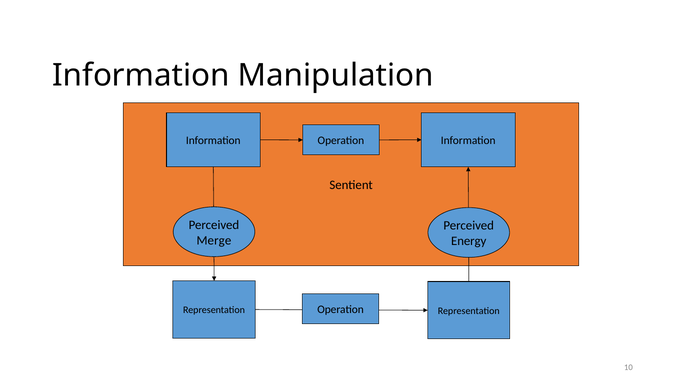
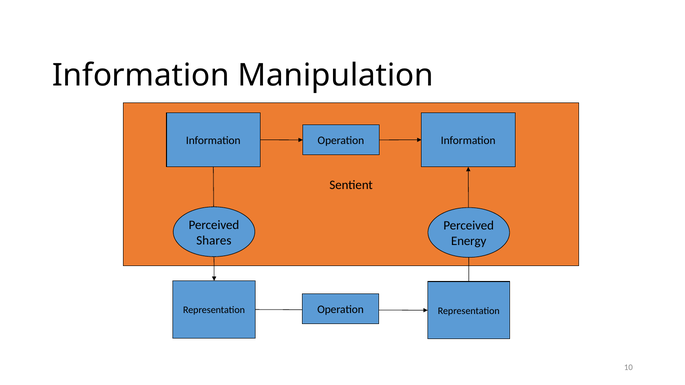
Merge: Merge -> Shares (214, 241)
